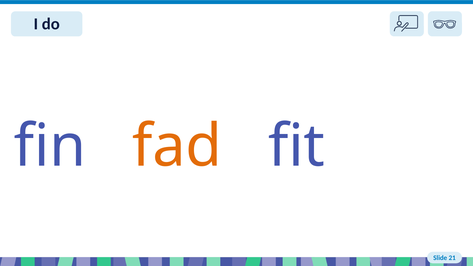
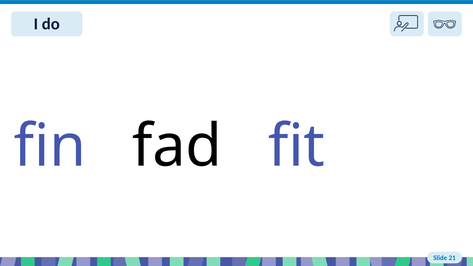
fad colour: orange -> black (177, 146)
